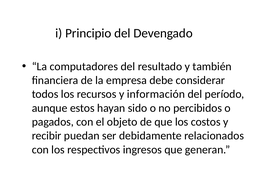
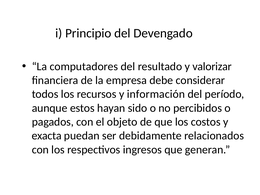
también: también -> valorizar (212, 66)
recibir: recibir -> exacta (47, 136)
